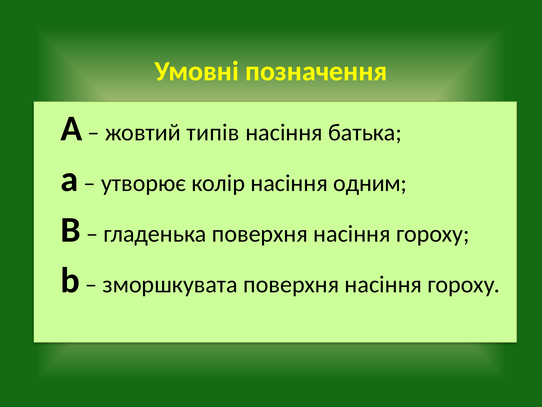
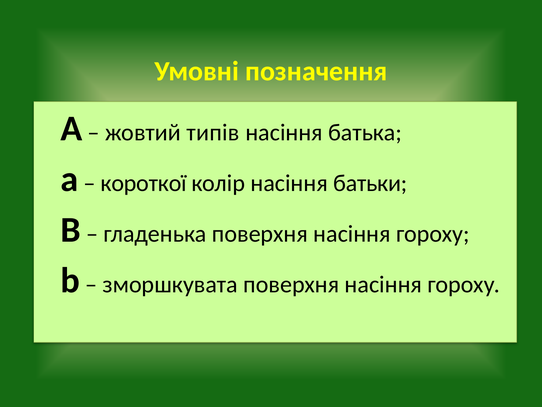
утворює: утворює -> короткої (144, 183)
одним: одним -> батьки (370, 183)
